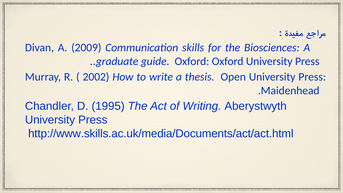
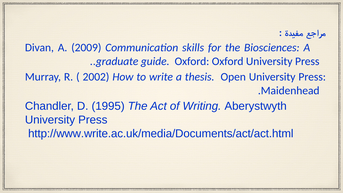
http://www.skills.ac.uk/media/Documents/act/act.html: http://www.skills.ac.uk/media/Documents/act/act.html -> http://www.write.ac.uk/media/Documents/act/act.html (161, 133)
